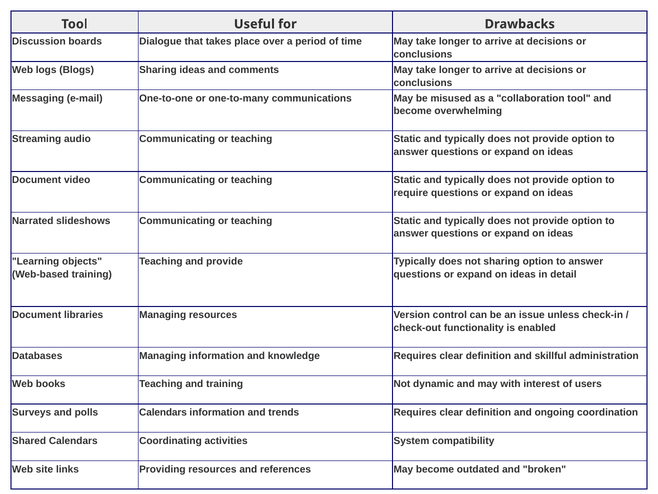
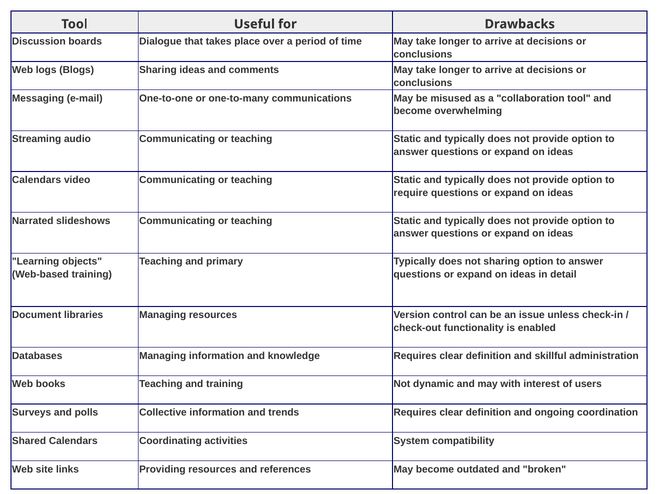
Document: Document -> Calendars (37, 180)
and provide: provide -> primary (225, 261)
polls Calendars: Calendars -> Collective (163, 412)
